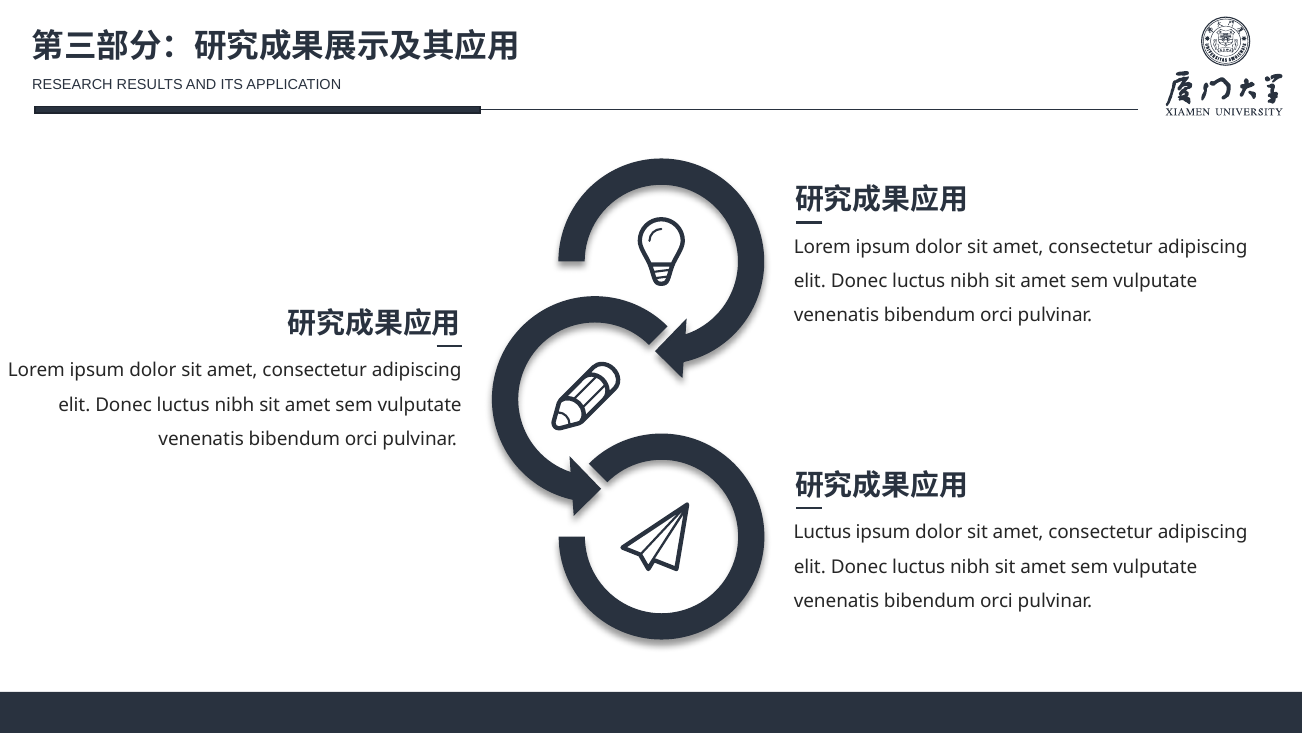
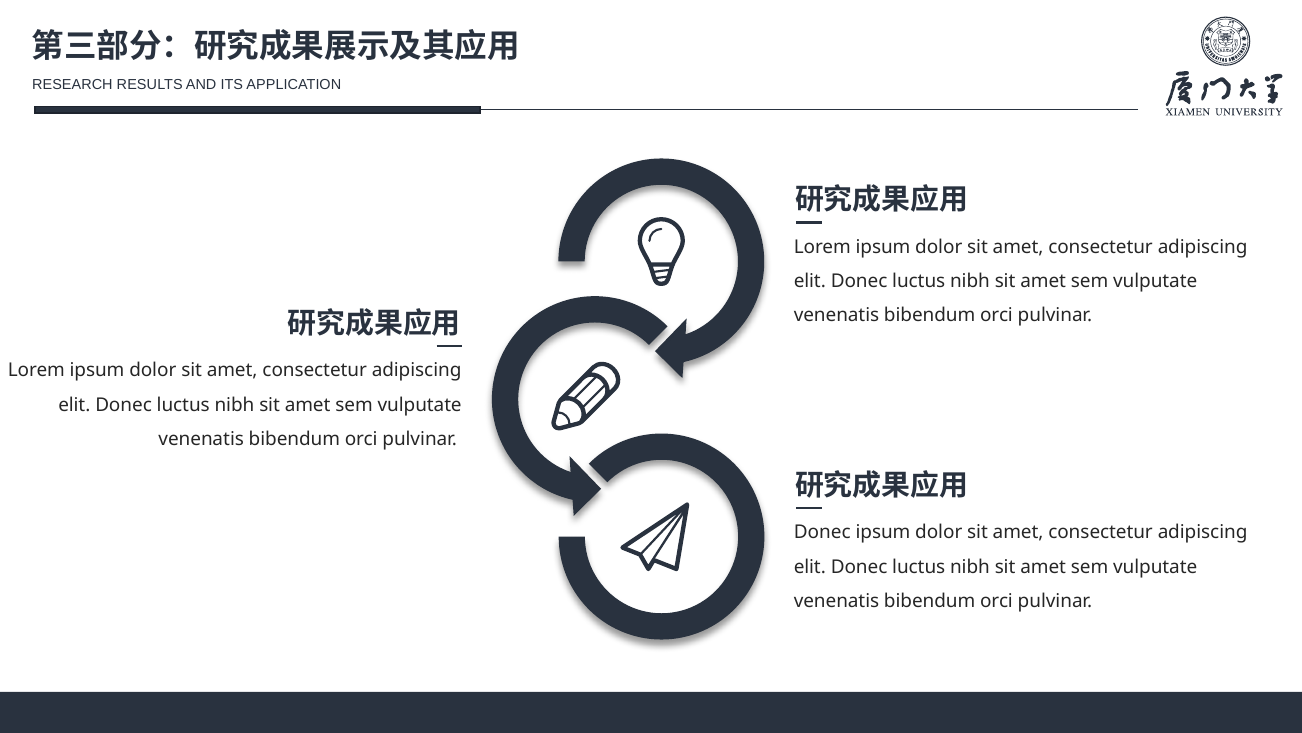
Luctus: Luctus -> Donec (822, 532)
